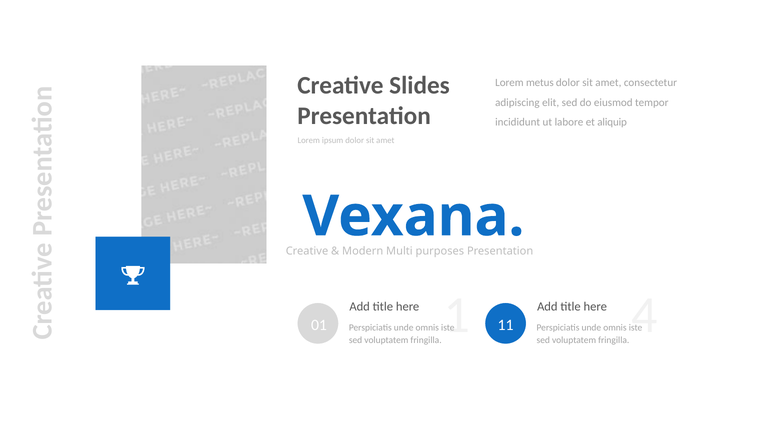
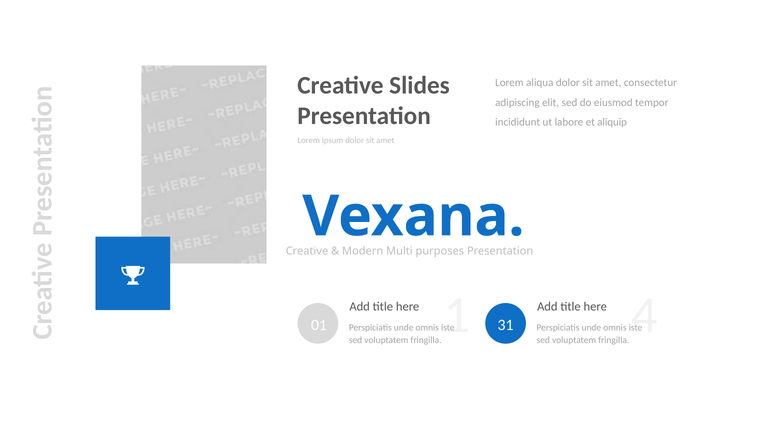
metus: metus -> aliqua (540, 83)
11: 11 -> 31 (506, 325)
